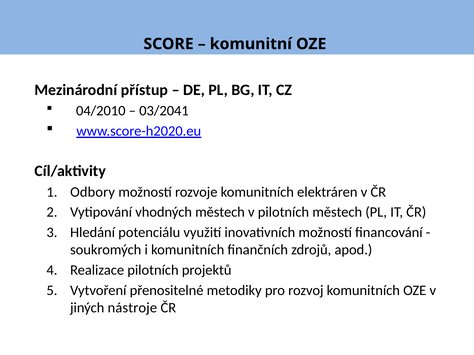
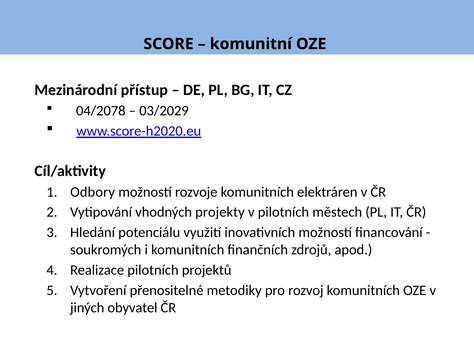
04/2010: 04/2010 -> 04/2078 (101, 111)
03/2041: 03/2041 -> 03/2029 (164, 111)
vhodných městech: městech -> projekty (220, 212)
nástroje: nástroje -> obyvatel (132, 308)
